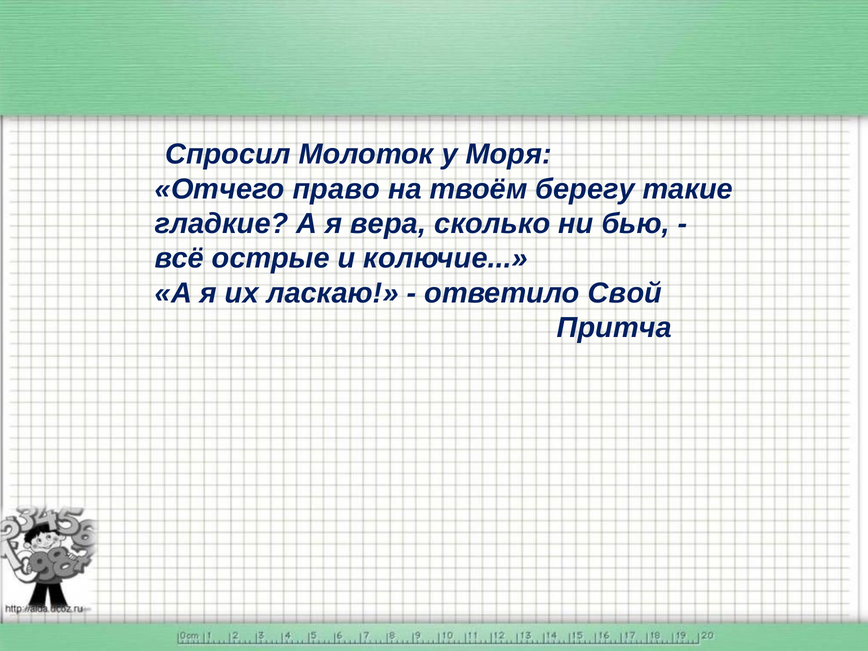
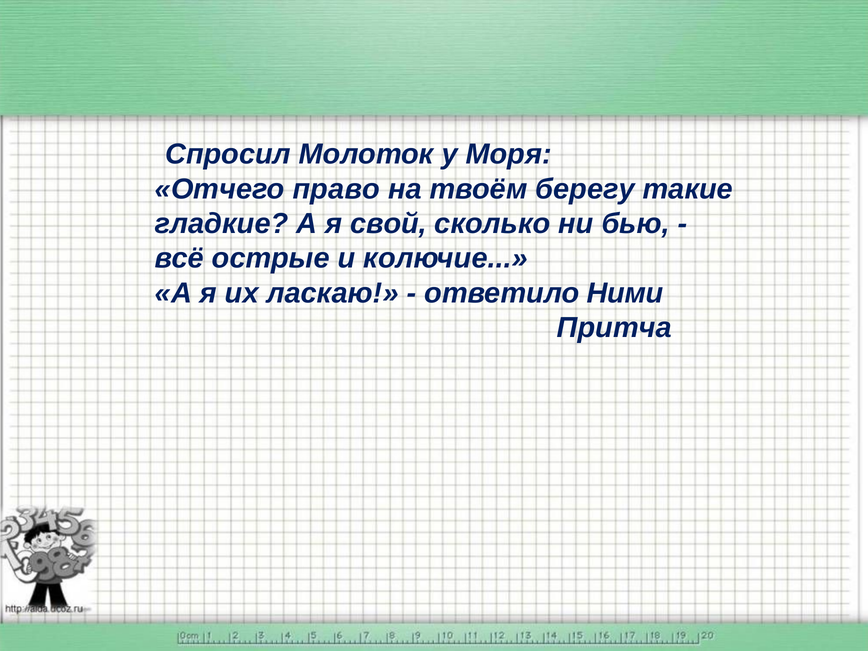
вера: вера -> свой (388, 224)
Свой: Свой -> Ними (625, 293)
